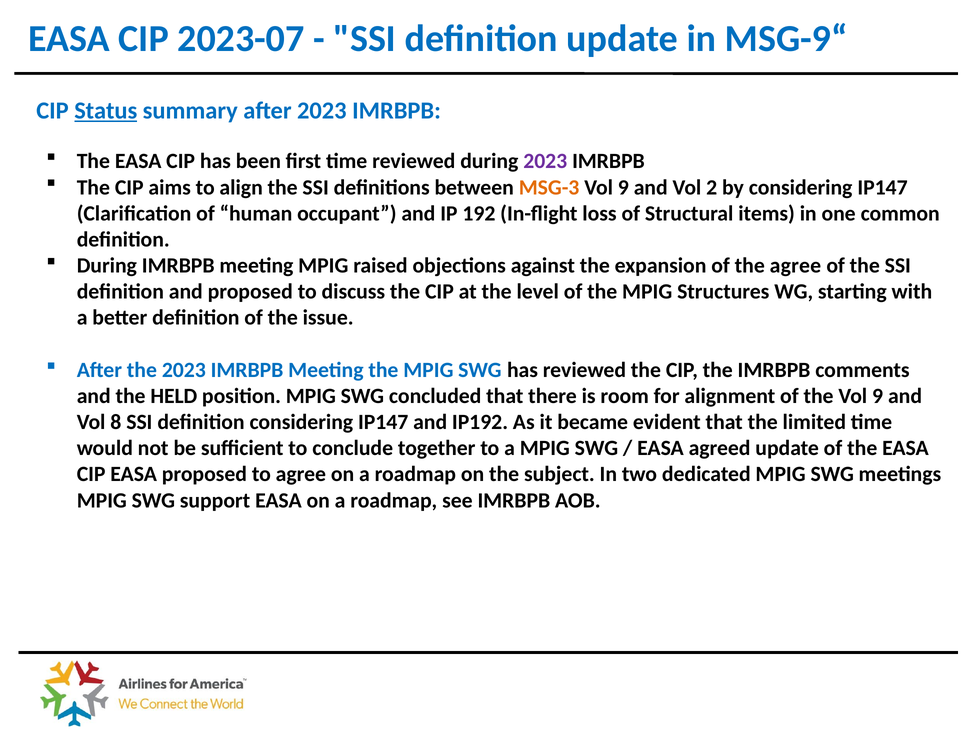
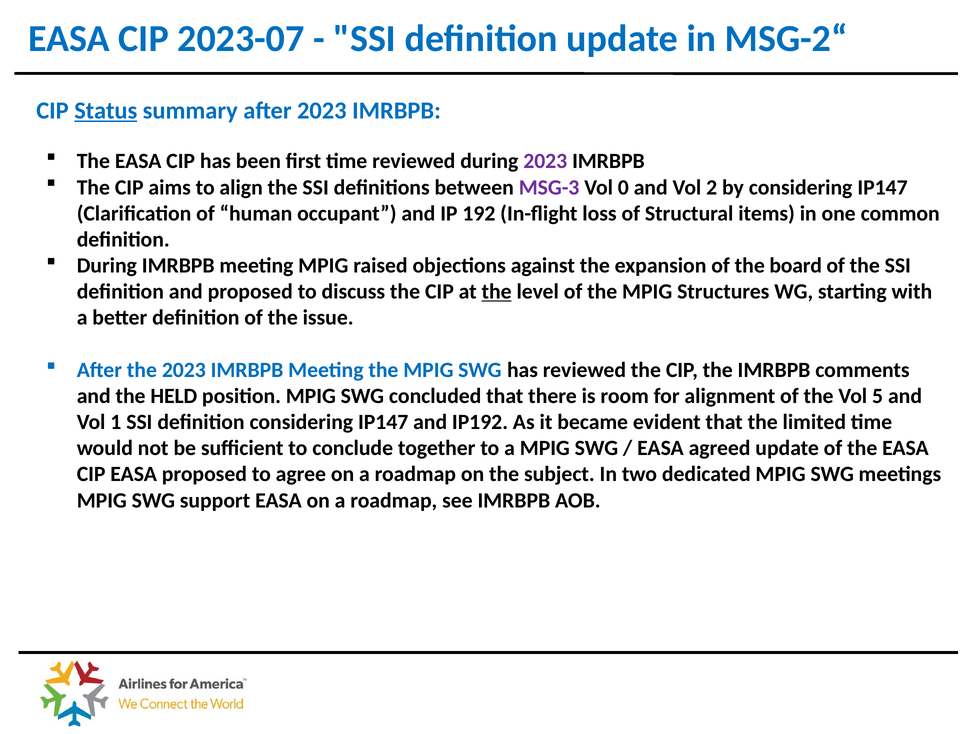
MSG-9“: MSG-9“ -> MSG-2“ (786, 39)
MSG-3 colour: orange -> purple (549, 187)
9: 9 -> 0 (623, 187)
the agree: agree -> board (796, 266)
the underline: none -> present (497, 292)
the Vol 9: 9 -> 5 (878, 396)
8: 8 -> 1 (116, 422)
